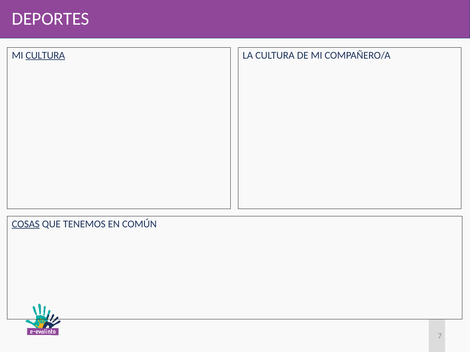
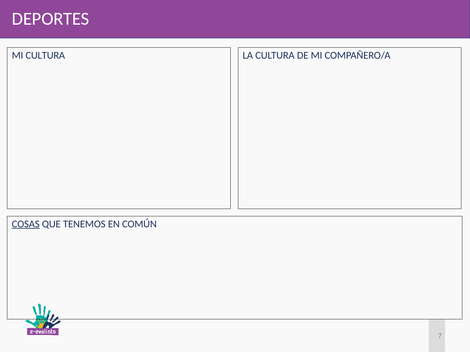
CULTURA underline: present -> none (45, 55)
